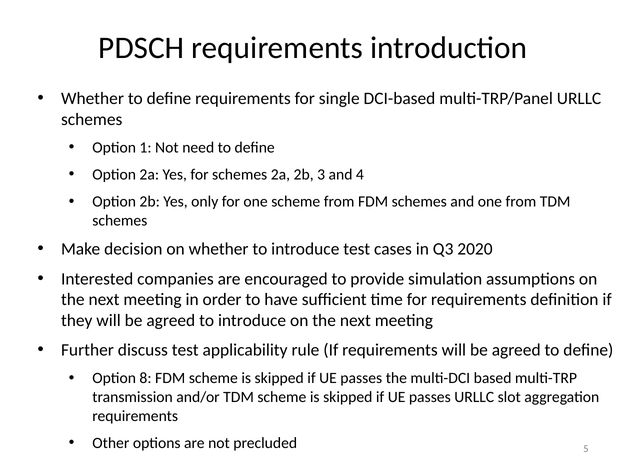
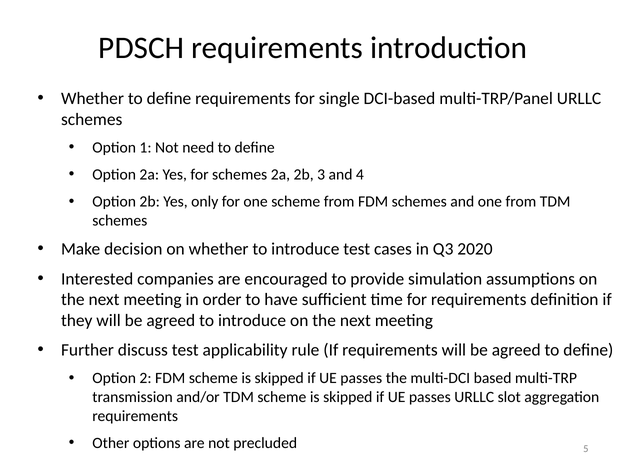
8: 8 -> 2 (146, 378)
